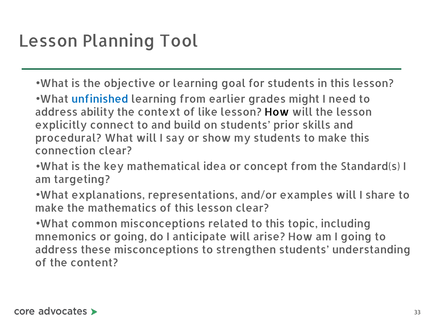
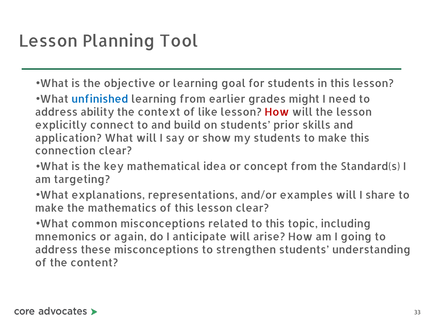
How colour: black -> red (277, 112)
procedural: procedural -> application (68, 138)
or going: going -> again (130, 237)
